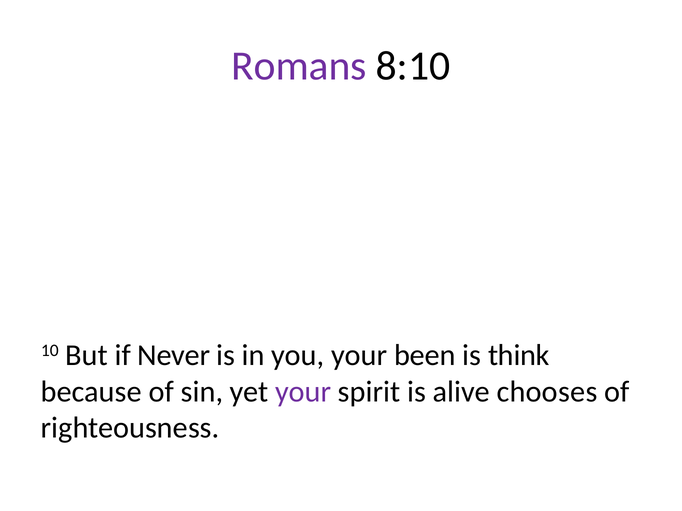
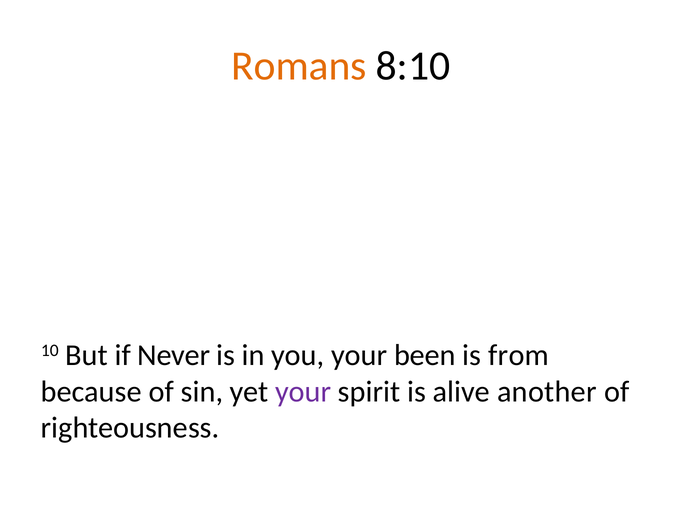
Romans colour: purple -> orange (299, 66)
think: think -> from (519, 355)
chooses: chooses -> another (547, 392)
